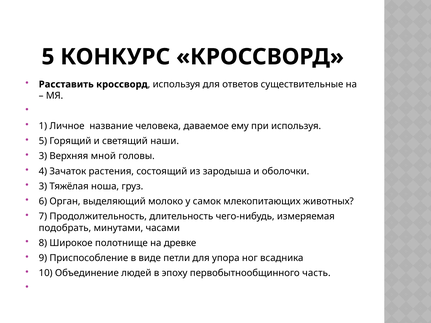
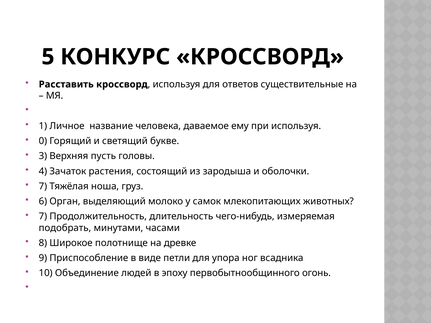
5: 5 -> 0 (43, 141)
наши: наши -> букве (165, 141)
мной: мной -> пусть (103, 156)
3: 3 -> 7 (43, 186)
часть: часть -> огонь (316, 273)
